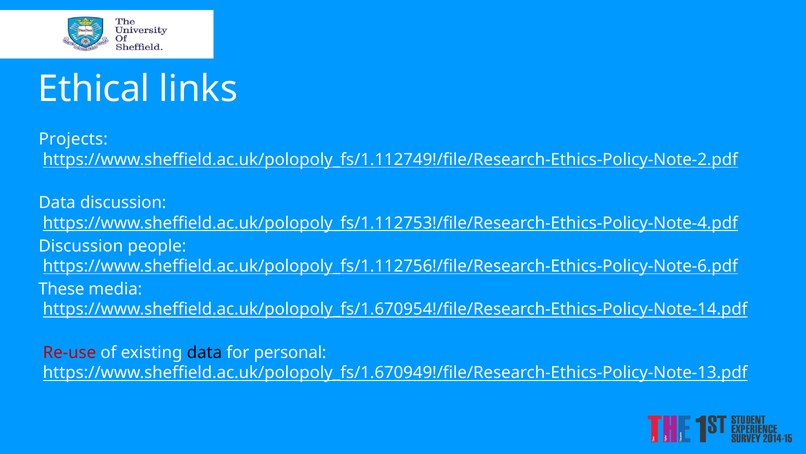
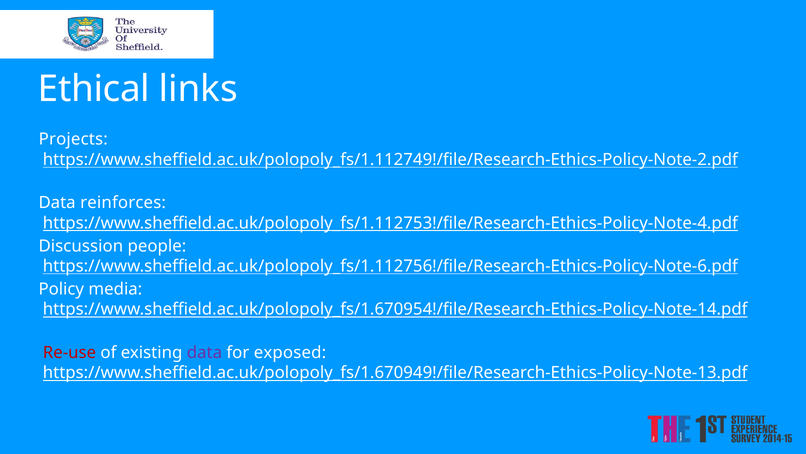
Data discussion: discussion -> reinforces (123, 203)
These: These -> Policy (61, 289)
data colour: black -> purple (204, 352)
personal: personal -> exposed (290, 352)
